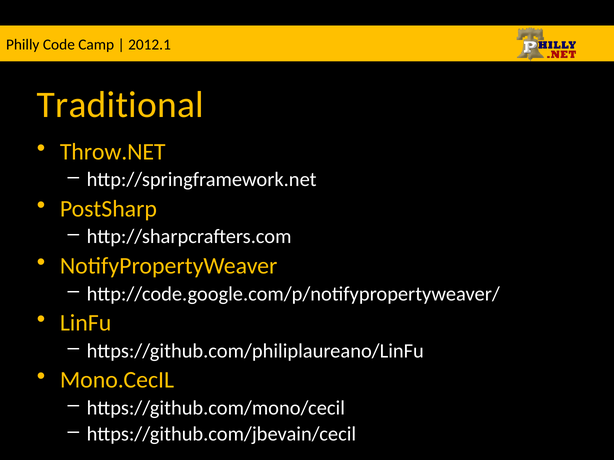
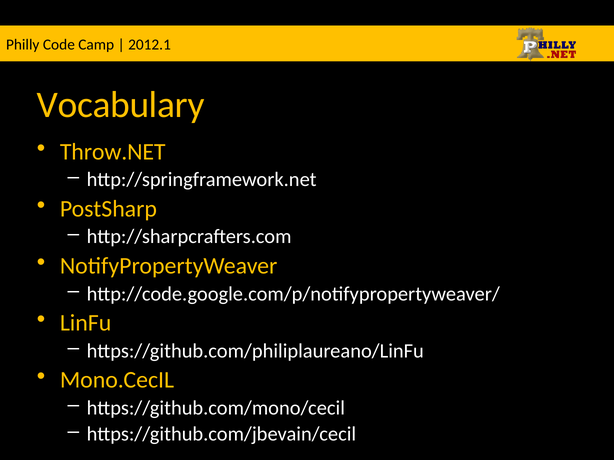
Traditional: Traditional -> Vocabulary (121, 105)
